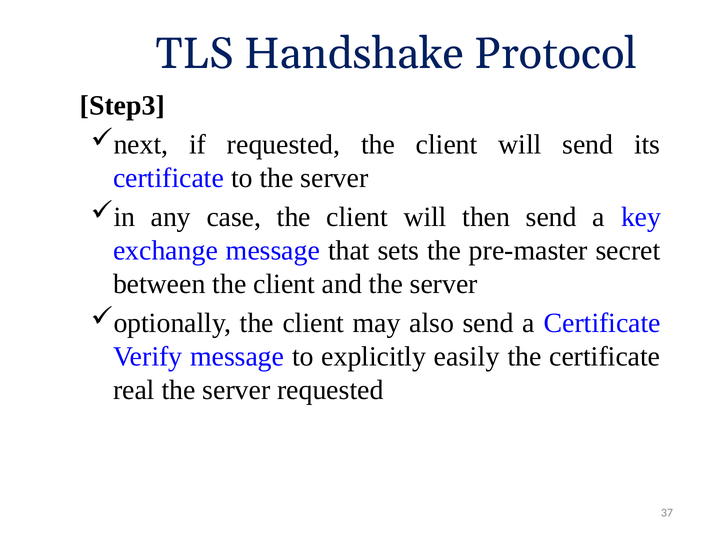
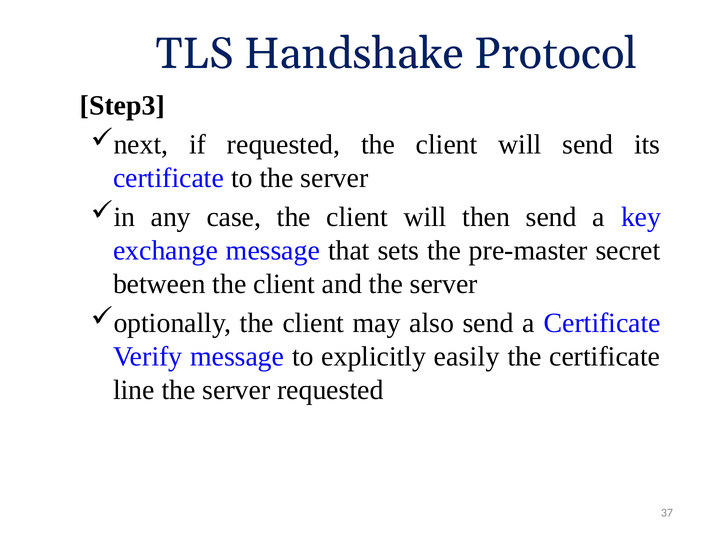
real: real -> line (134, 390)
